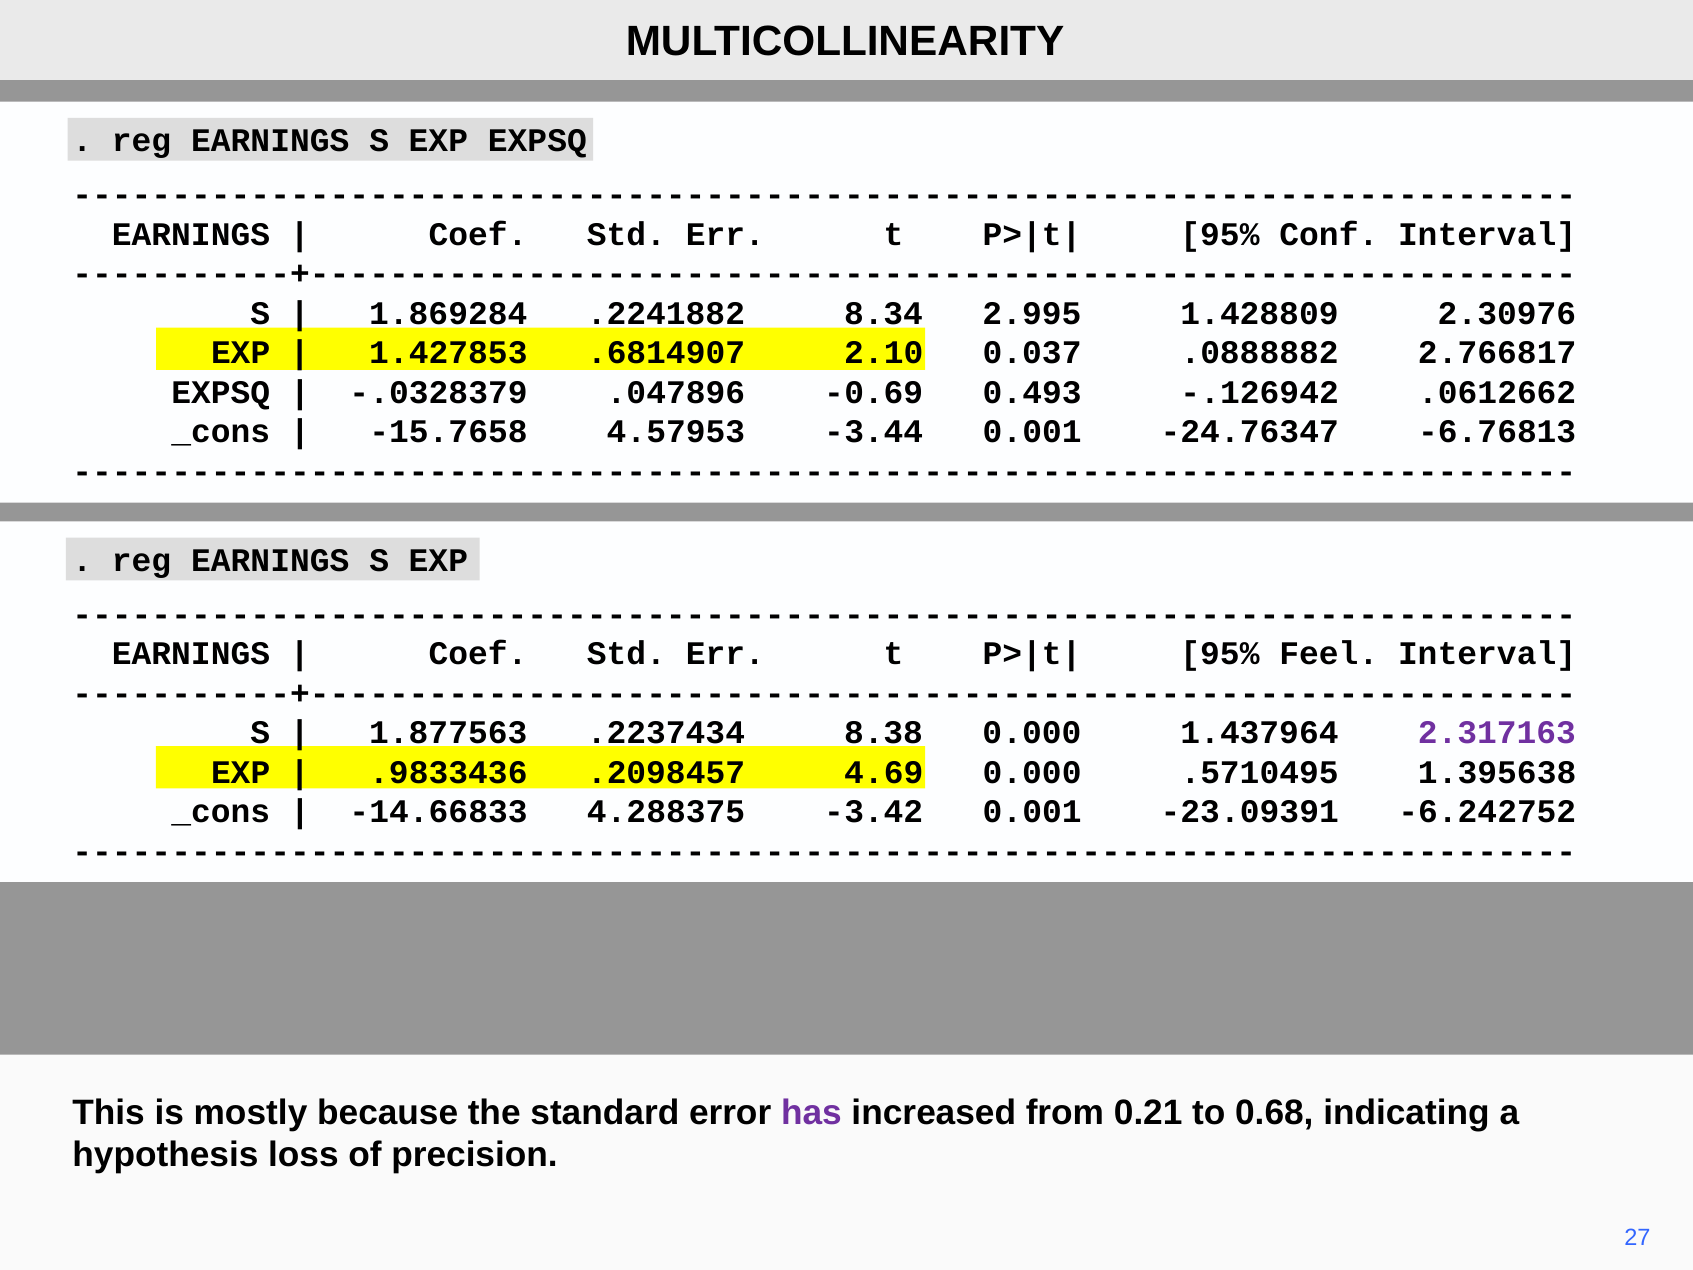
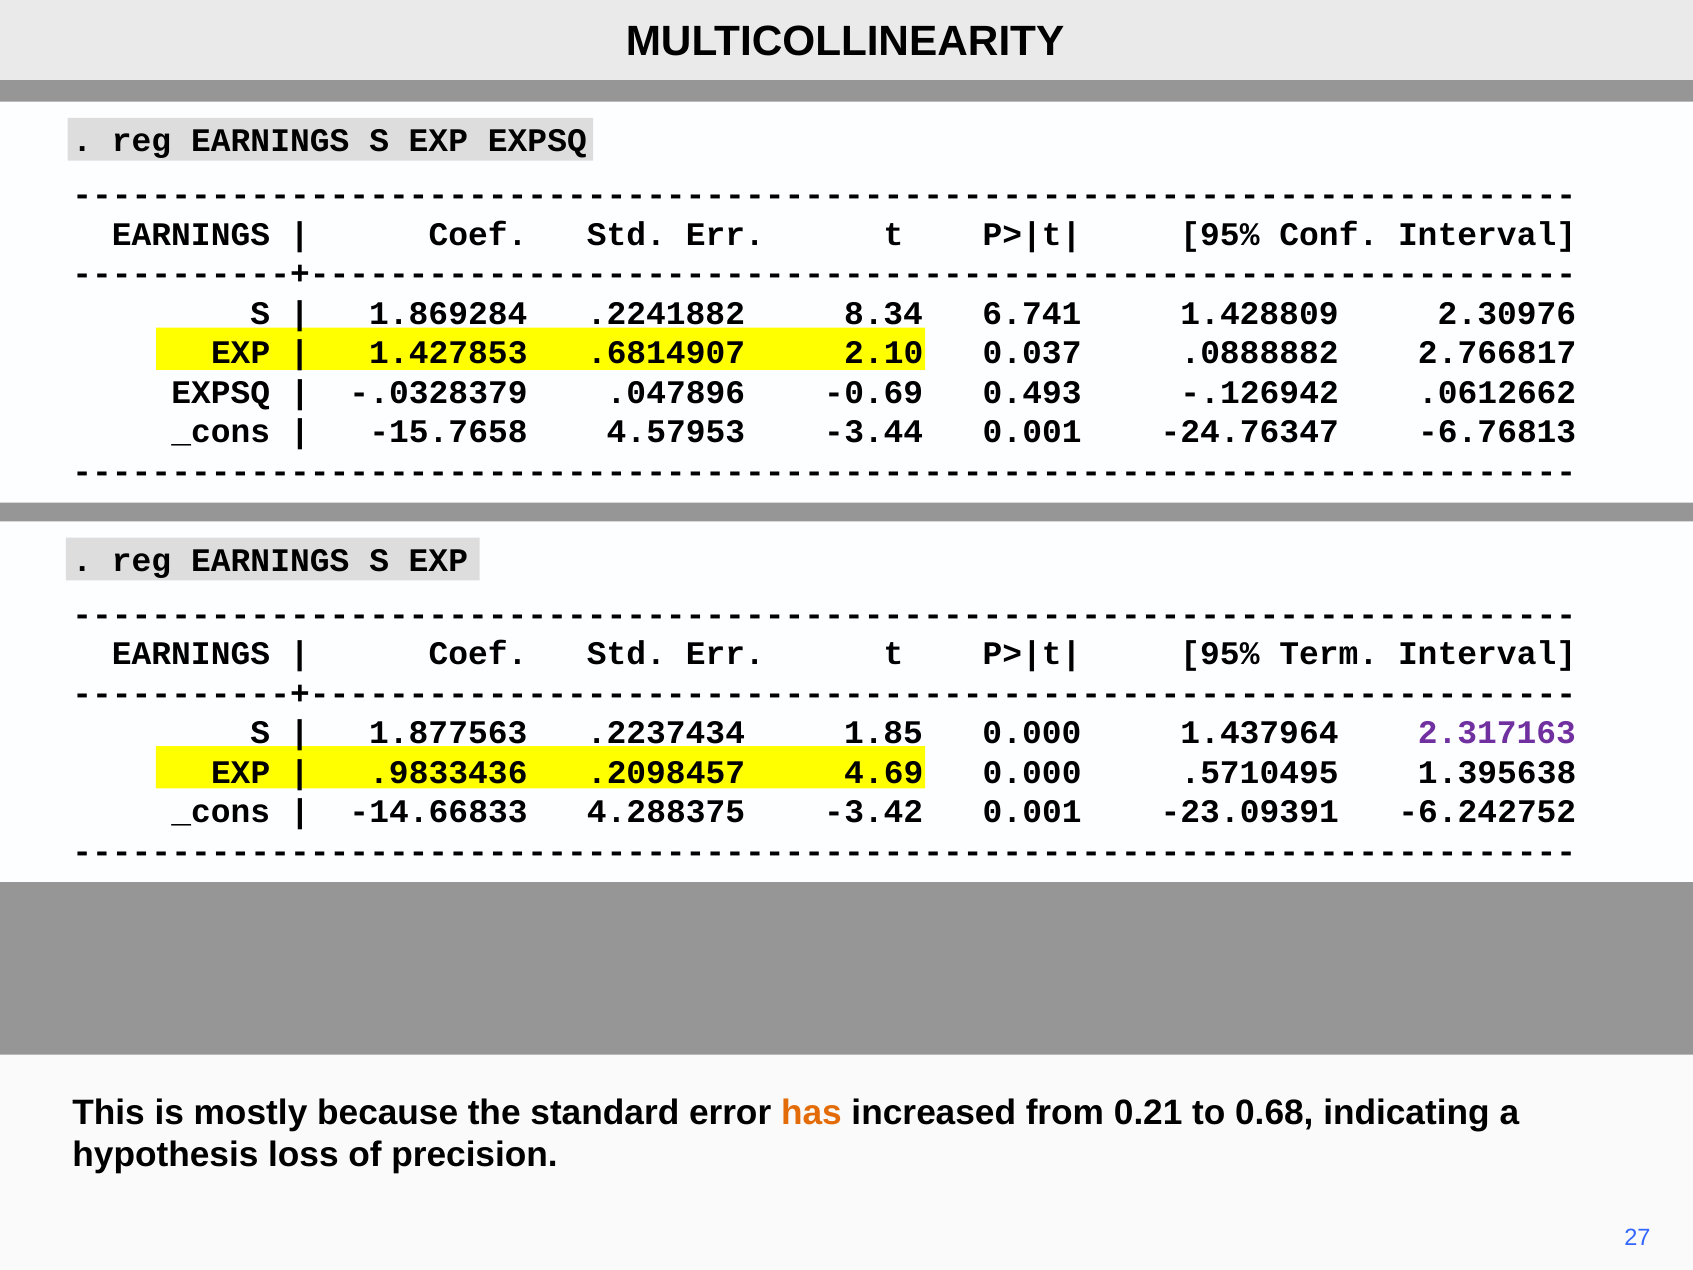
2.995: 2.995 -> 6.741 (1032, 313)
Feel: Feel -> Term (1329, 654)
8.38: 8.38 -> 1.85 (884, 733)
has colour: purple -> orange (811, 1112)
